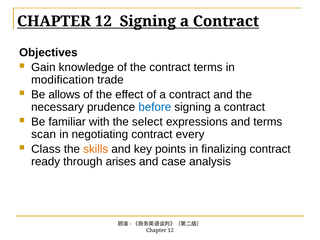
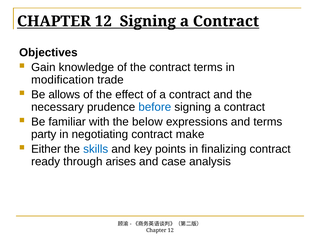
select: select -> below (147, 122)
scan: scan -> party (44, 134)
every: every -> make (190, 134)
Class: Class -> Either (46, 149)
skills colour: orange -> blue (96, 149)
